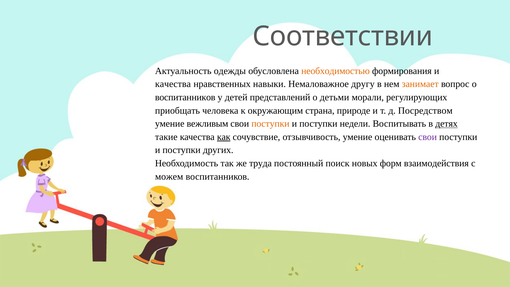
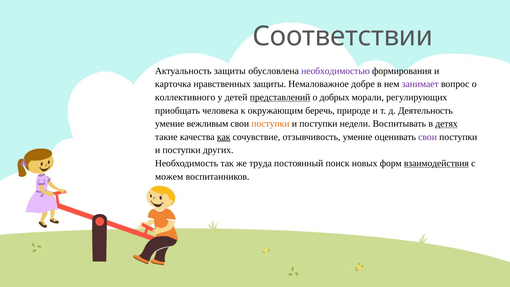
Актуальность одежды: одежды -> защиты (230, 71)
необходимостью colour: orange -> purple (336, 71)
качества: качества -> карточка (173, 84)
нравственных навыки: навыки -> защиты (270, 84)
другу: другу -> добре (363, 84)
занимает colour: orange -> purple (420, 84)
воспитанников: воспитанников -> коллективного (185, 97)
представлений underline: none -> present (280, 97)
детьми: детьми -> добрых (335, 97)
страна: страна -> беречь (320, 111)
Посредством: Посредством -> Деятельность (425, 111)
взаимодействия underline: none -> present (436, 163)
